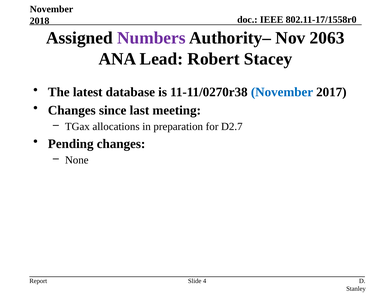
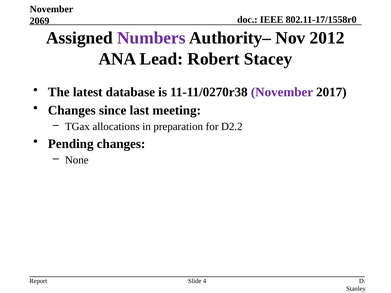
2018: 2018 -> 2069 (40, 21)
2063: 2063 -> 2012 (327, 38)
November colour: blue -> purple (282, 92)
D2.7: D2.7 -> D2.2 (232, 127)
